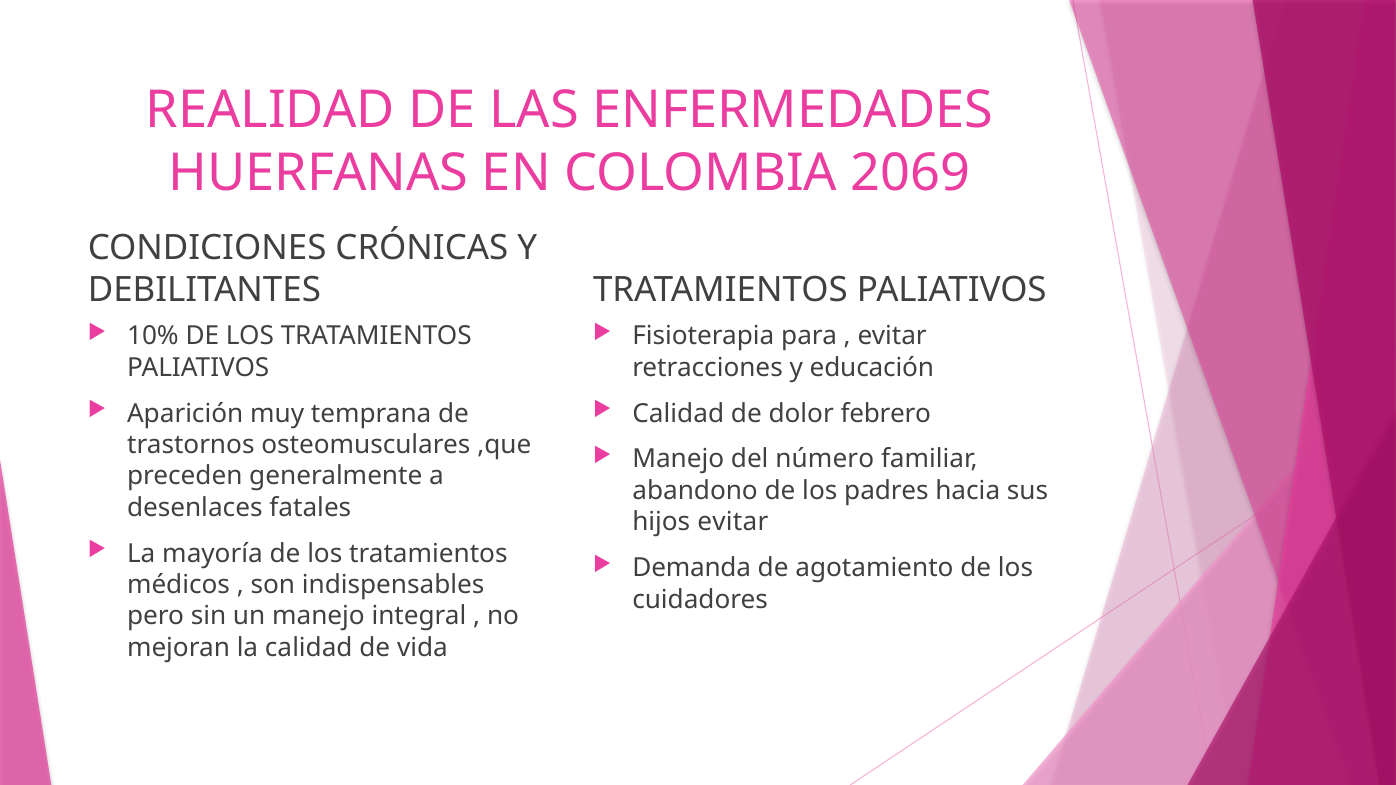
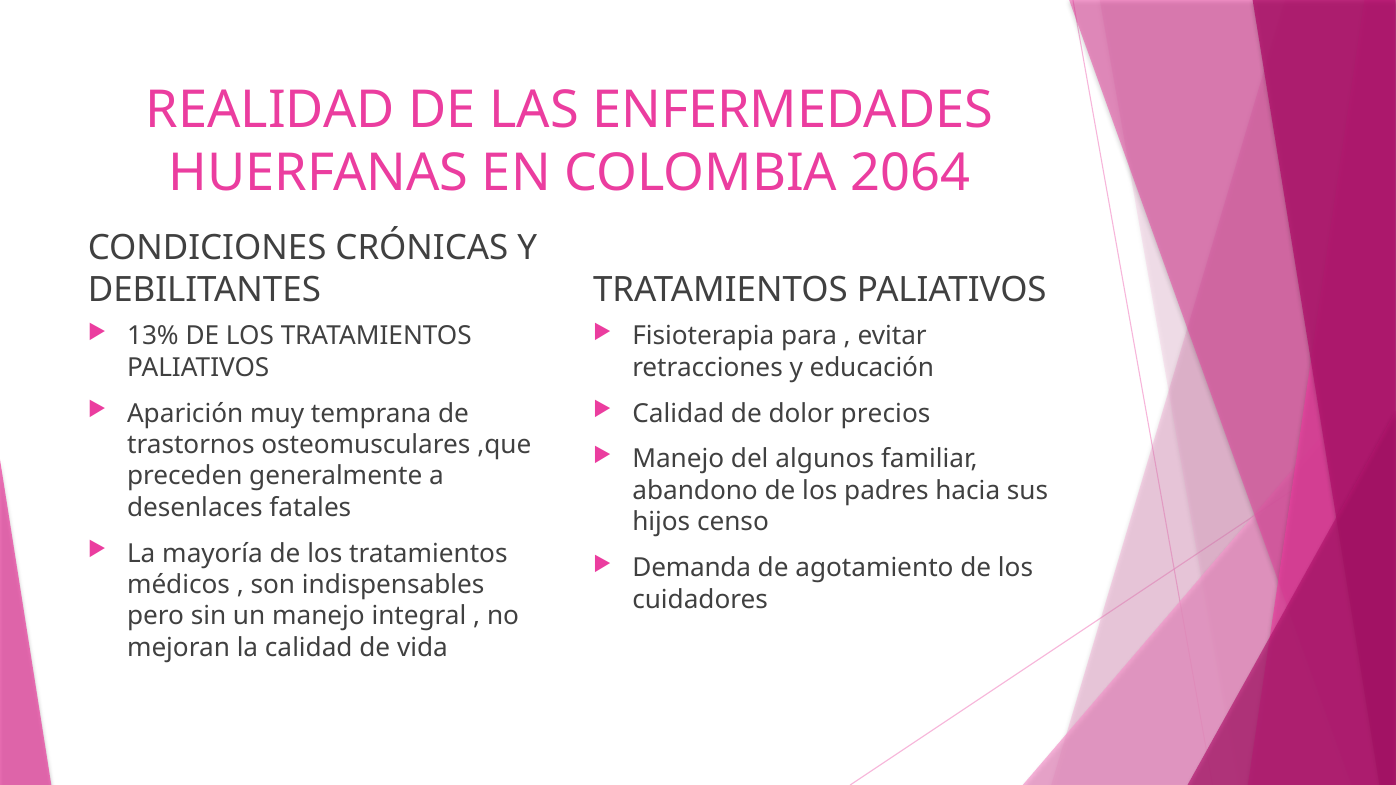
2069: 2069 -> 2064 (911, 173)
10%: 10% -> 13% (153, 336)
febrero: febrero -> precios (886, 414)
número: número -> algunos (825, 459)
hijos evitar: evitar -> censo (733, 522)
